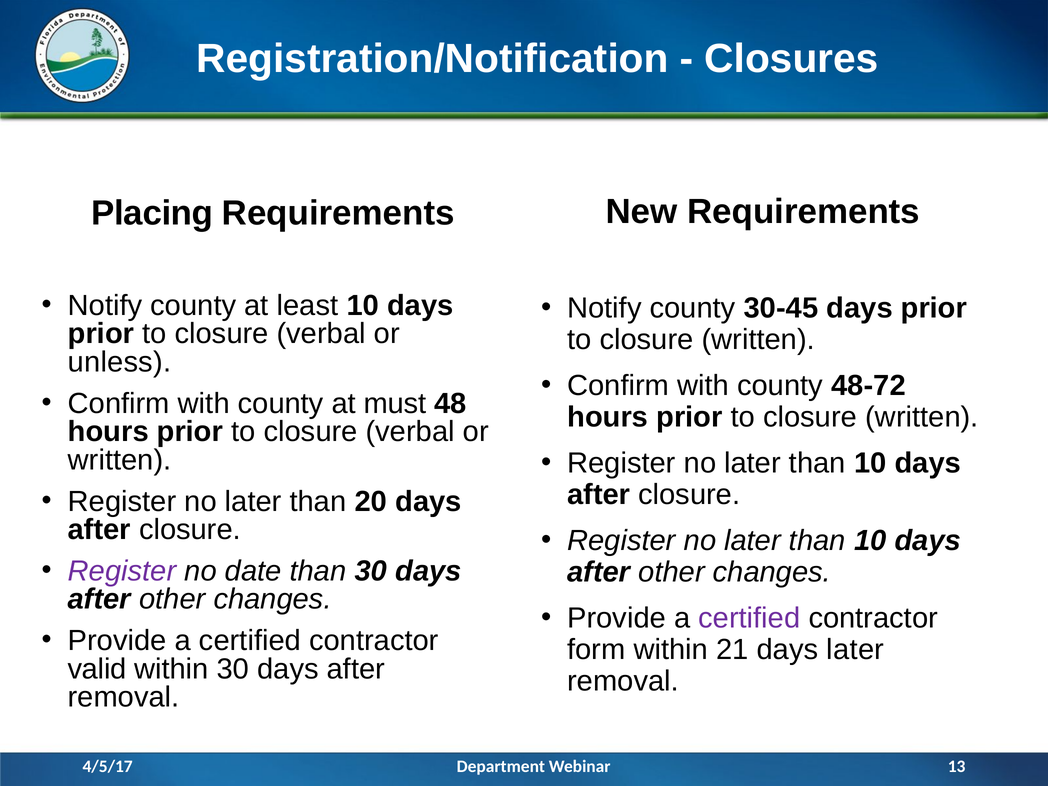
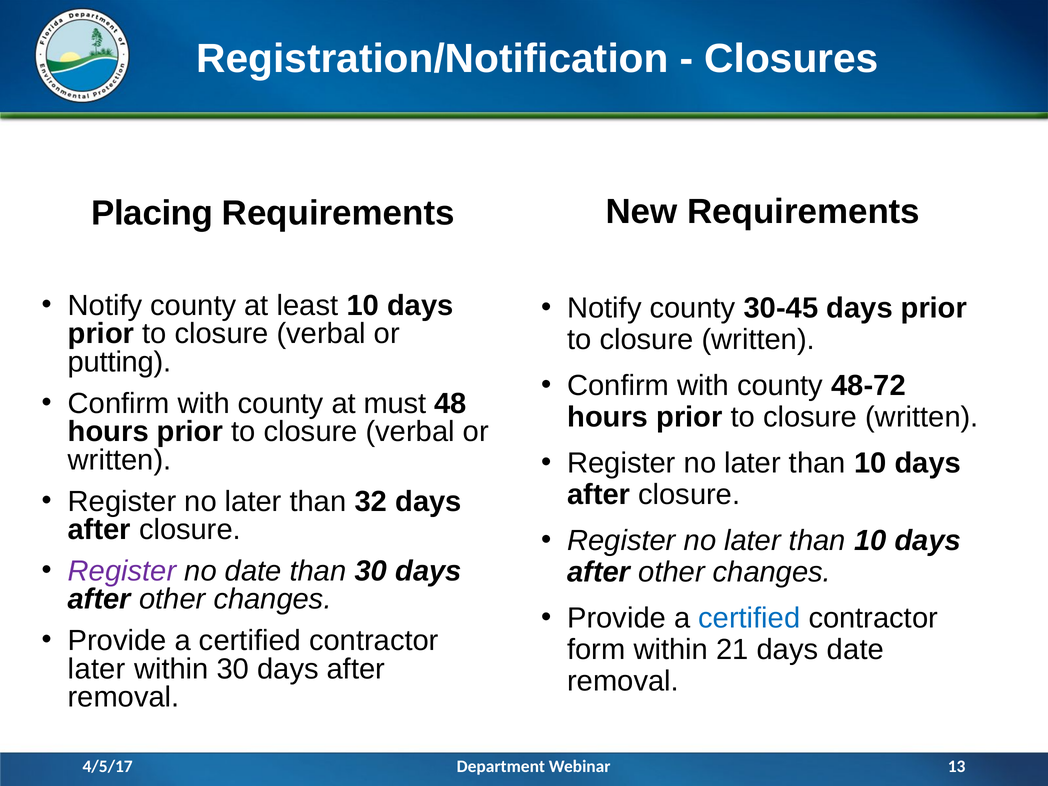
unless: unless -> putting (120, 362)
20: 20 -> 32 (371, 501)
certified colour: purple -> blue (749, 618)
days later: later -> date (855, 650)
valid: valid -> later (97, 669)
